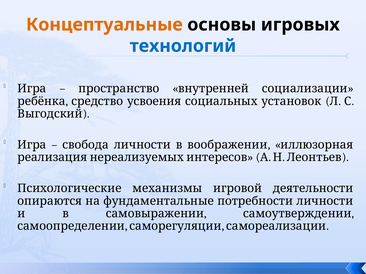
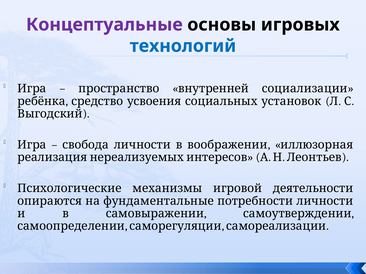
Концептуальные colour: orange -> purple (104, 25)
